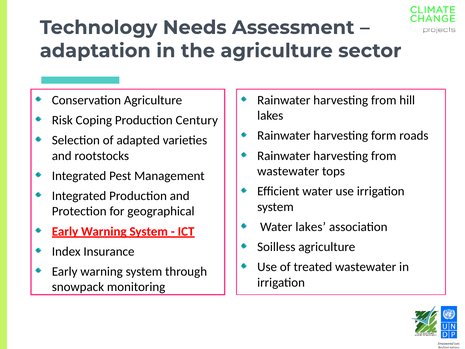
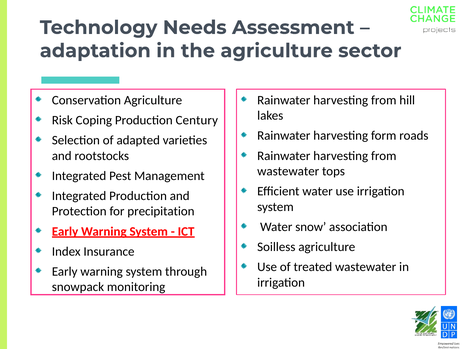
geographical: geographical -> precipitation (161, 211)
Water lakes: lakes -> snow (311, 227)
